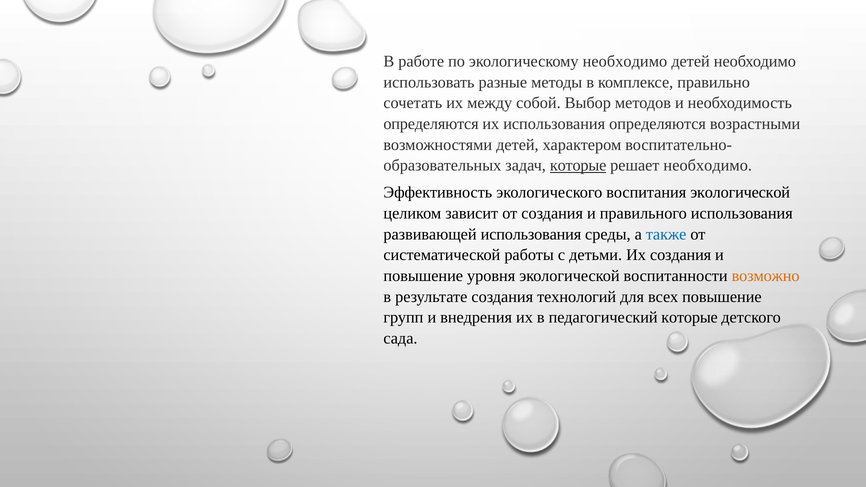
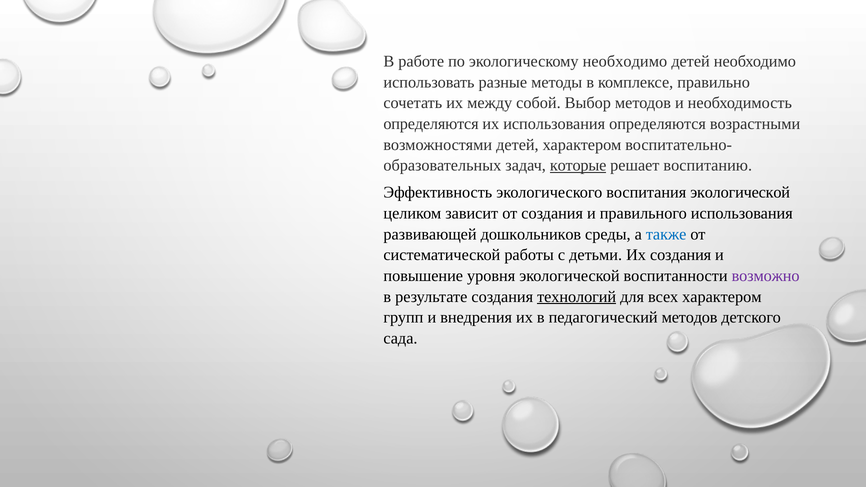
решает необходимо: необходимо -> воспитанию (708, 166)
развивающей использования: использования -> дошкольников (531, 234)
возможно colour: orange -> purple (766, 276)
технологий underline: none -> present (577, 297)
всех повышение: повышение -> характером (722, 297)
педагогический которые: которые -> методов (690, 318)
